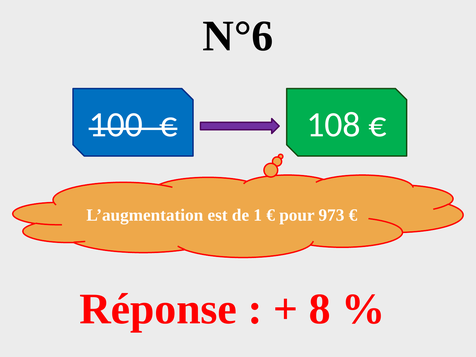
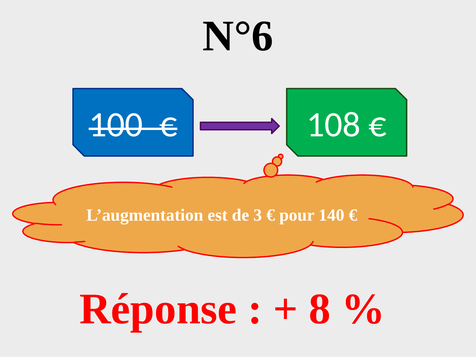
1: 1 -> 3 (258, 215)
973: 973 -> 140 (331, 215)
